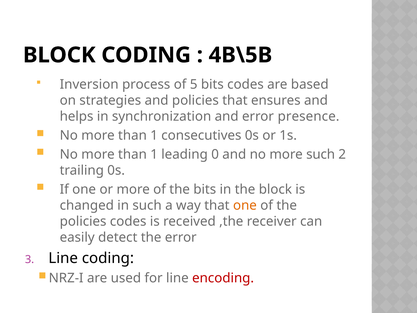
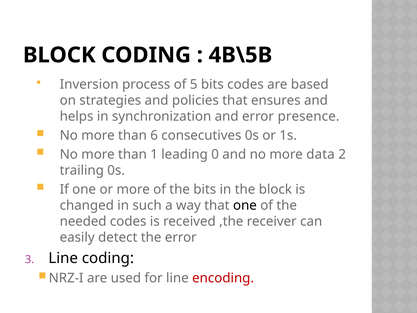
1: 1 -> 6 (154, 135)
more such: such -> data (320, 154)
one colour: orange -> black (245, 205)
policies: policies -> needed (83, 221)
